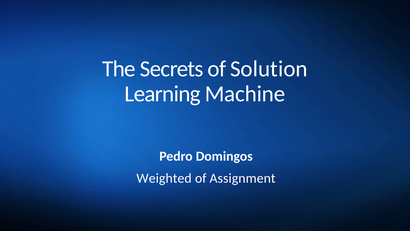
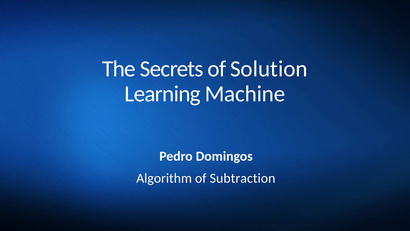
Weighted: Weighted -> Algorithm (164, 178)
Assignment: Assignment -> Subtraction (243, 178)
